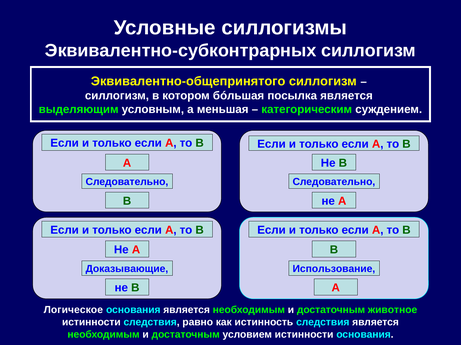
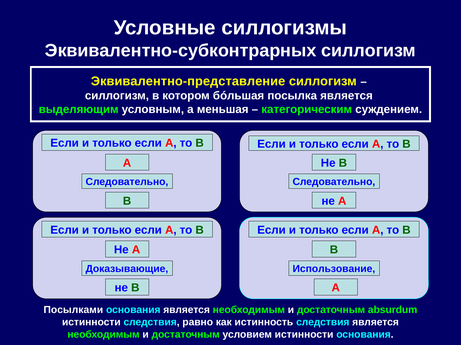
Эквивалентно-общепринятого: Эквивалентно-общепринятого -> Эквивалентно-представление (188, 81)
Логическое: Логическое -> Посылками (73, 311)
животное: животное -> absurdum (393, 311)
